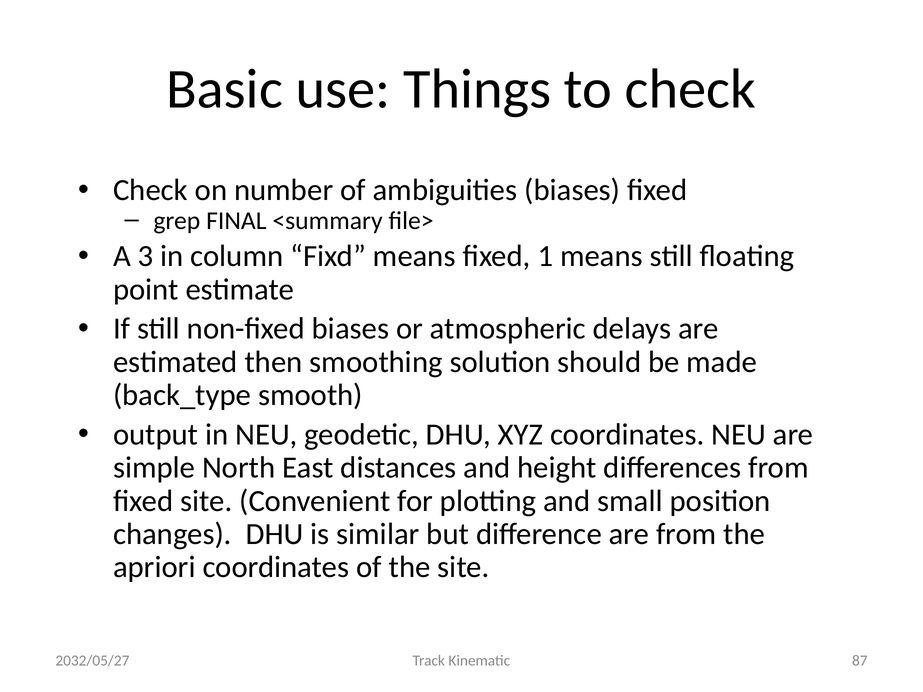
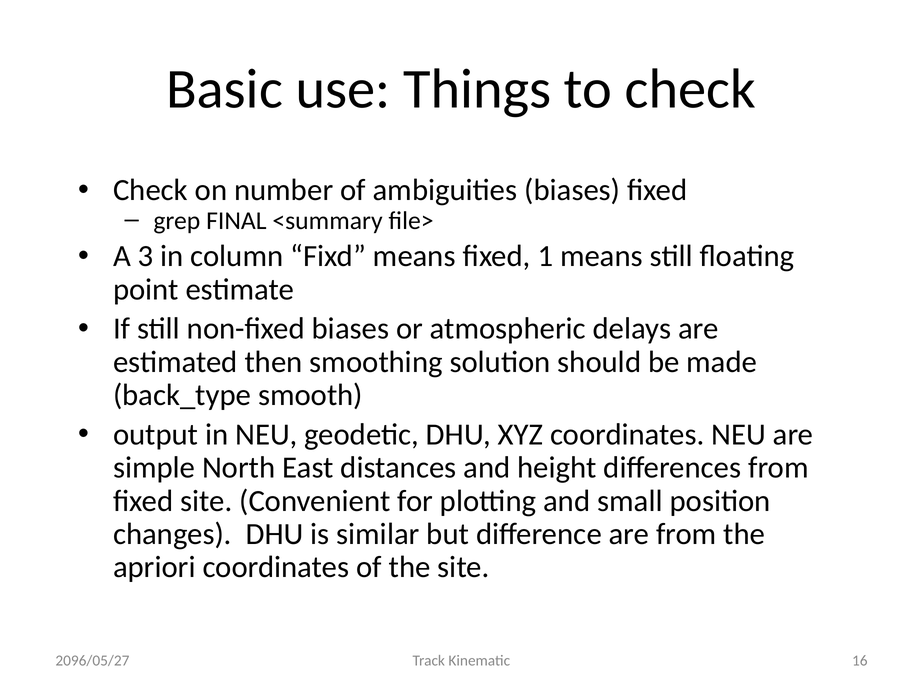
87: 87 -> 16 (860, 661)
2032/05/27: 2032/05/27 -> 2096/05/27 (92, 661)
